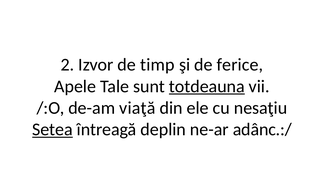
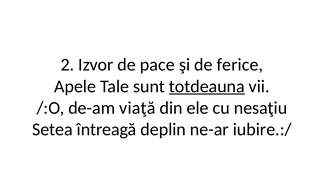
timp: timp -> pace (157, 65)
Setea underline: present -> none (52, 130)
adânc.:/: adânc.:/ -> iubire.:/ (262, 130)
